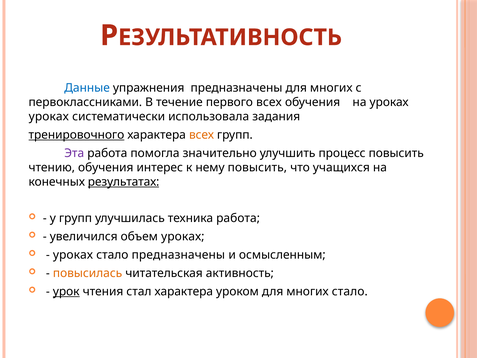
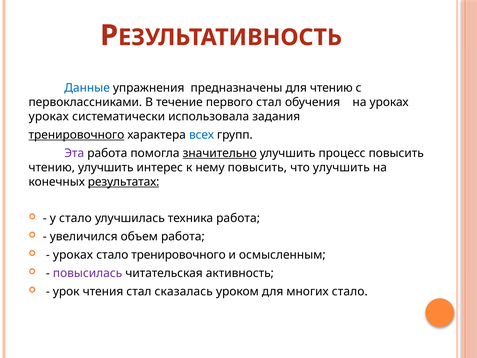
предназначены для многих: многих -> чтению (331, 88)
первого всех: всех -> стал (269, 102)
всех colour: orange -> blue (202, 135)
значительно underline: none -> present (220, 153)
чтению обучения: обучения -> улучшить (106, 167)
что учащихся: учащихся -> улучшить (341, 167)
у групп: групп -> стало (75, 218)
объем уроках: уроках -> работа (183, 236)
стало предназначены: предназначены -> тренировочного (178, 255)
повысилась colour: orange -> purple (88, 273)
урок underline: present -> none (66, 291)
стал характера: характера -> сказалась (184, 291)
